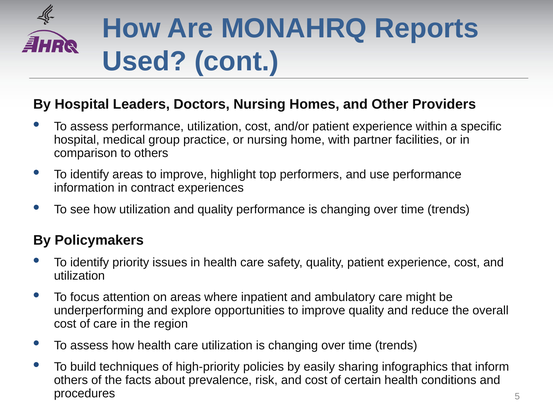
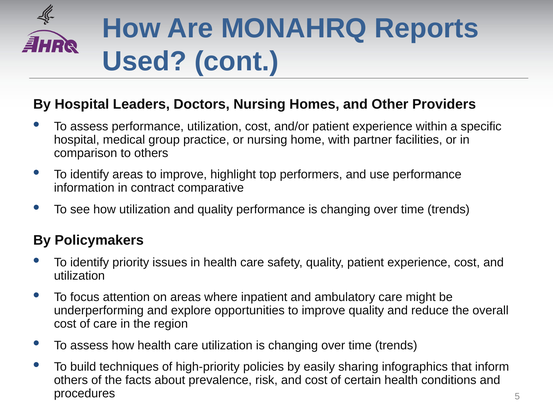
experiences: experiences -> comparative (211, 188)
